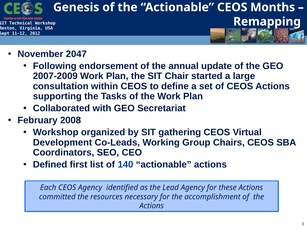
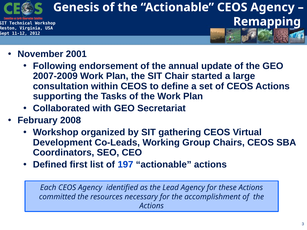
Actionable CEOS Months: Months -> Agency (273, 7)
2047: 2047 -> 2001 (76, 54)
140: 140 -> 197 (125, 165)
